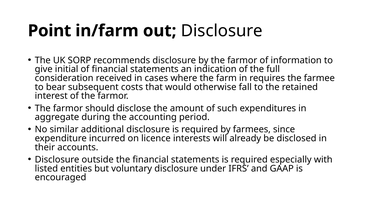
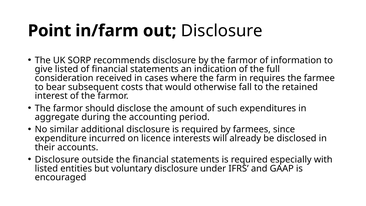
give initial: initial -> listed (67, 69)
